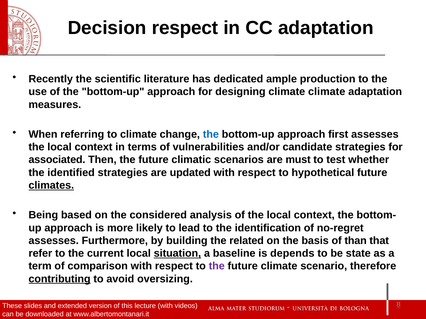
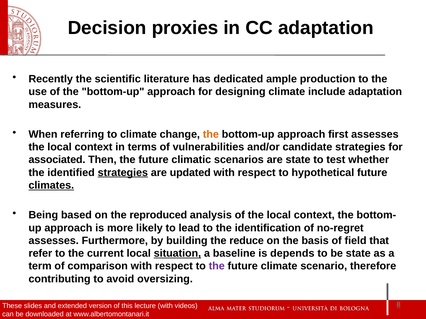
Decision respect: respect -> proxies (185, 28)
climate climate: climate -> include (327, 92)
the colour: blue -> orange (211, 134)
are must: must -> state (298, 160)
strategies underline: none -> present (123, 173)
considered: considered -> reproduced (158, 215)
related: related -> reduce (247, 241)
than: than -> field (356, 241)
contributing underline: present -> none (60, 279)
